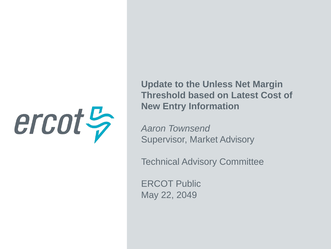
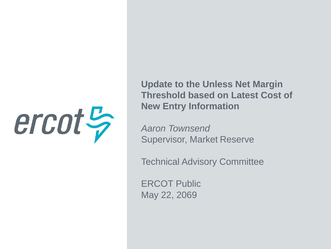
Market Advisory: Advisory -> Reserve (237, 139)
2049: 2049 -> 2069 (187, 194)
